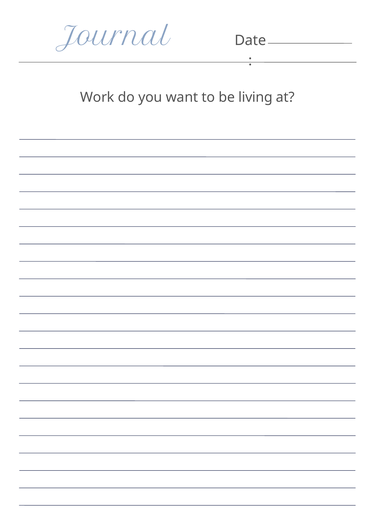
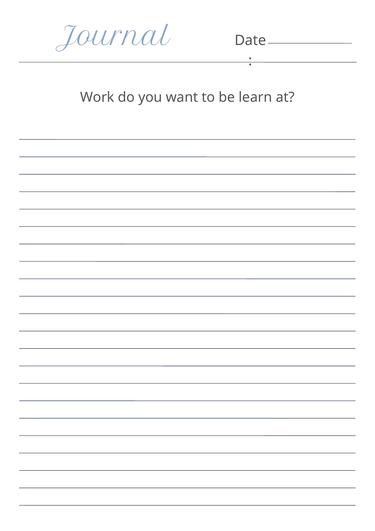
living: living -> learn (255, 97)
